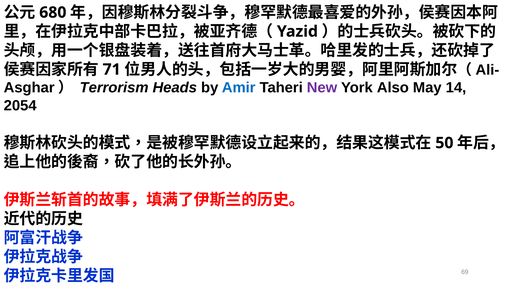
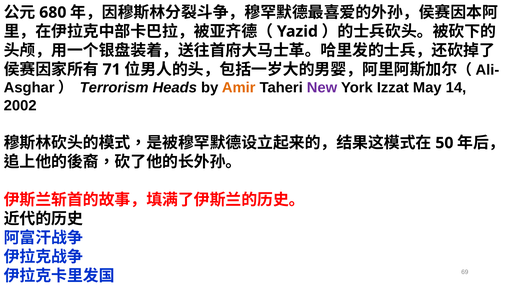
Amir colour: blue -> orange (239, 88)
Also: Also -> Izzat (393, 88)
2054: 2054 -> 2002 (20, 106)
